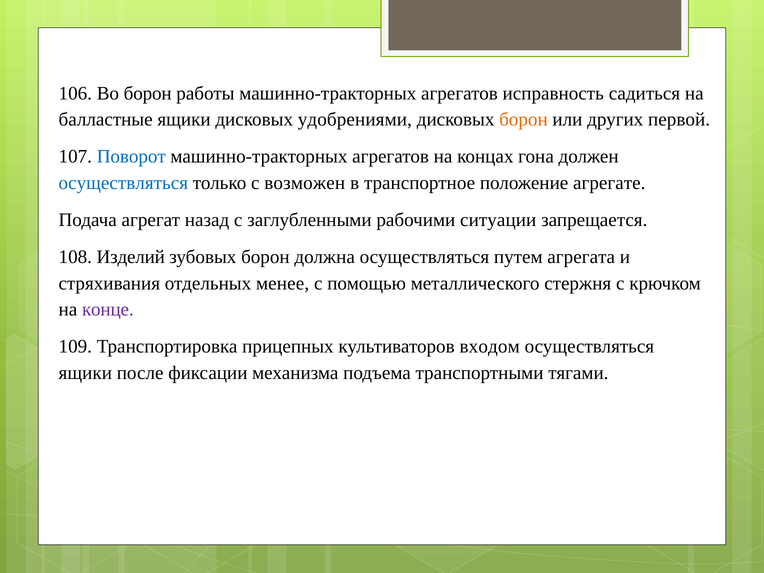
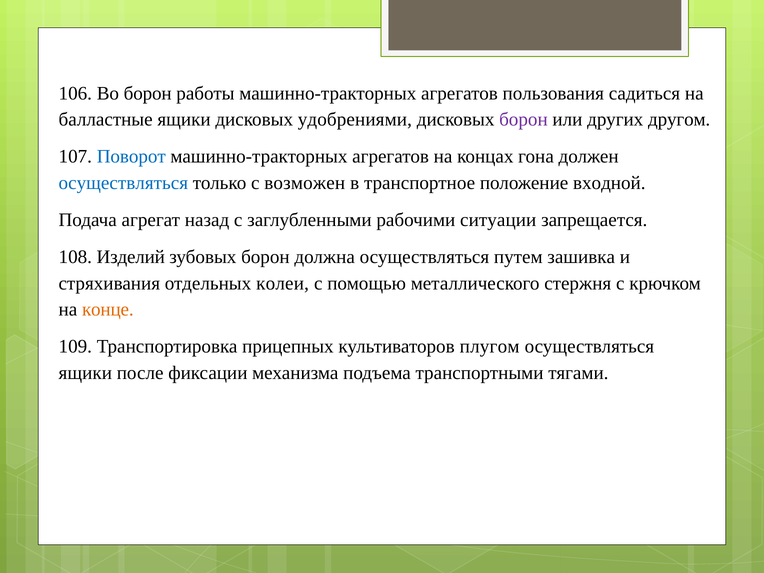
исправность: исправность -> пользования (553, 93)
борон colour: orange -> purple (523, 120)
первой: первой -> другом (679, 120)
агрегате: агрегате -> входной (609, 183)
агрегата: агрегата -> зашивка (581, 257)
менее: менее -> колеи (283, 283)
конце colour: purple -> orange (108, 310)
входом: входом -> плугом (490, 347)
